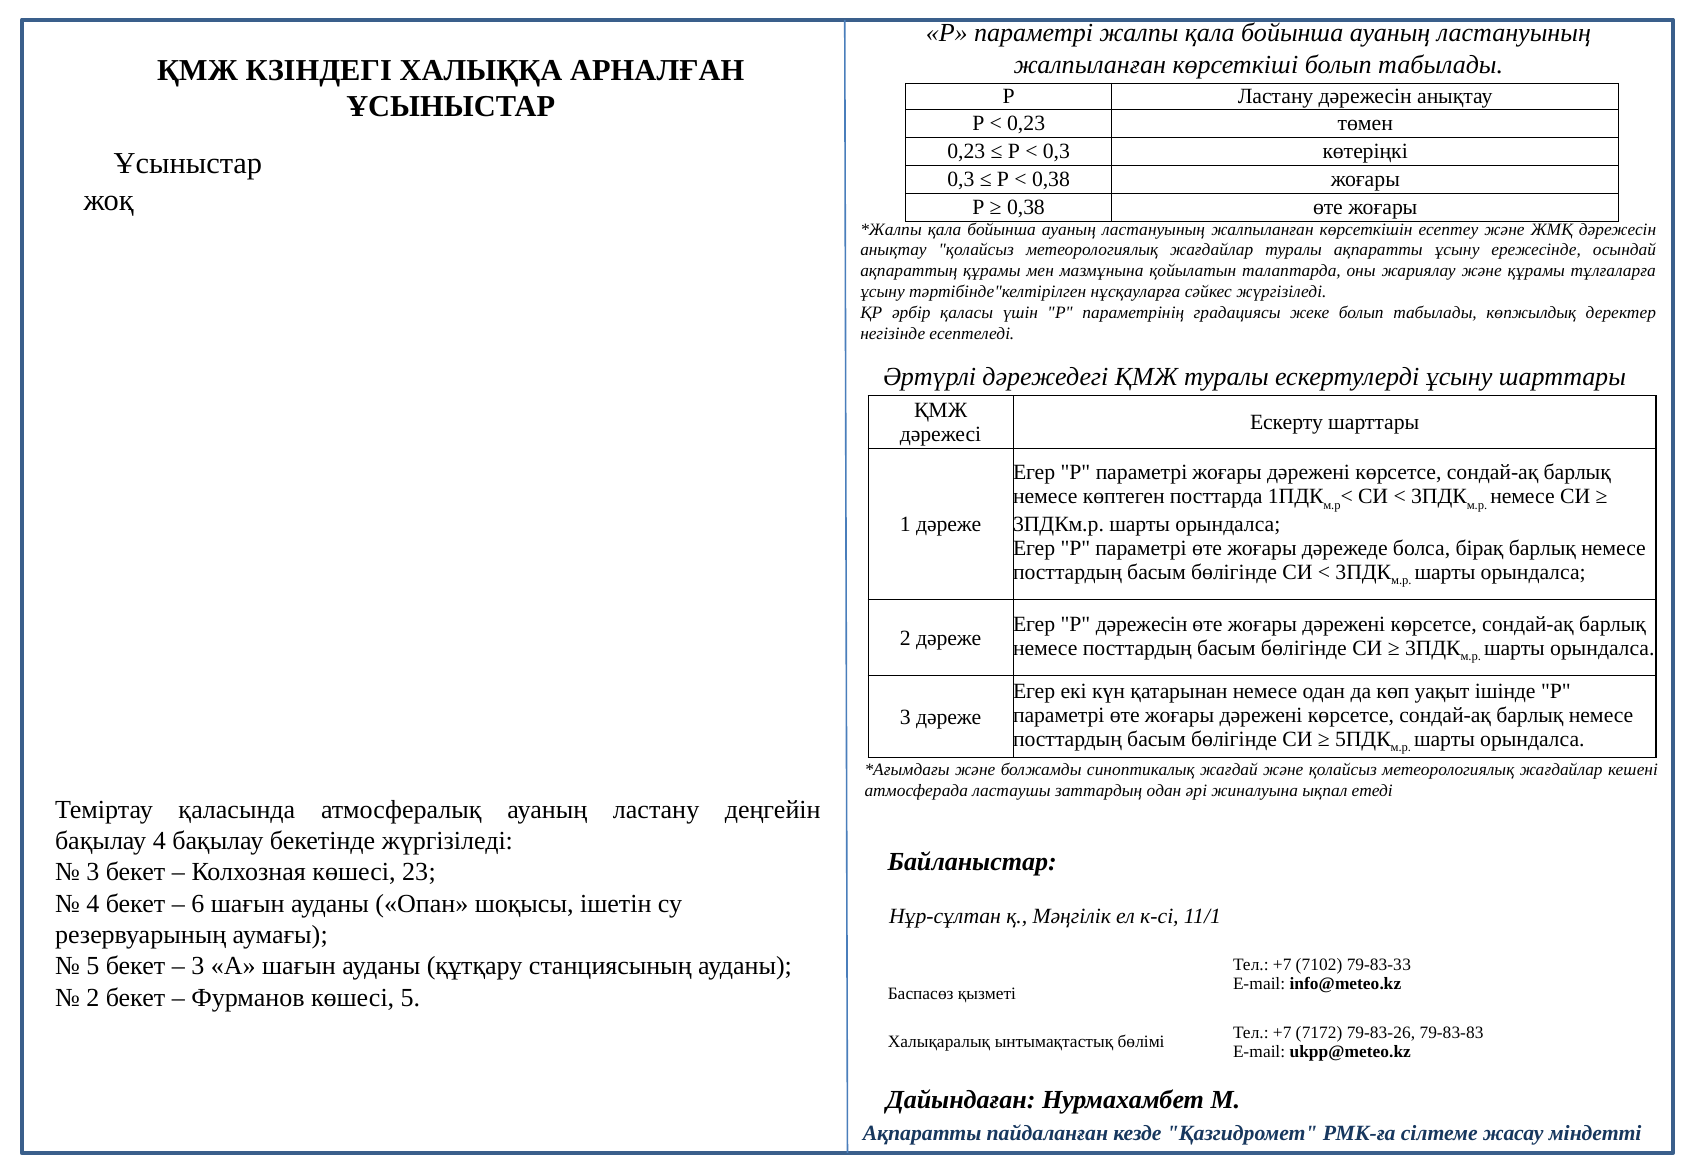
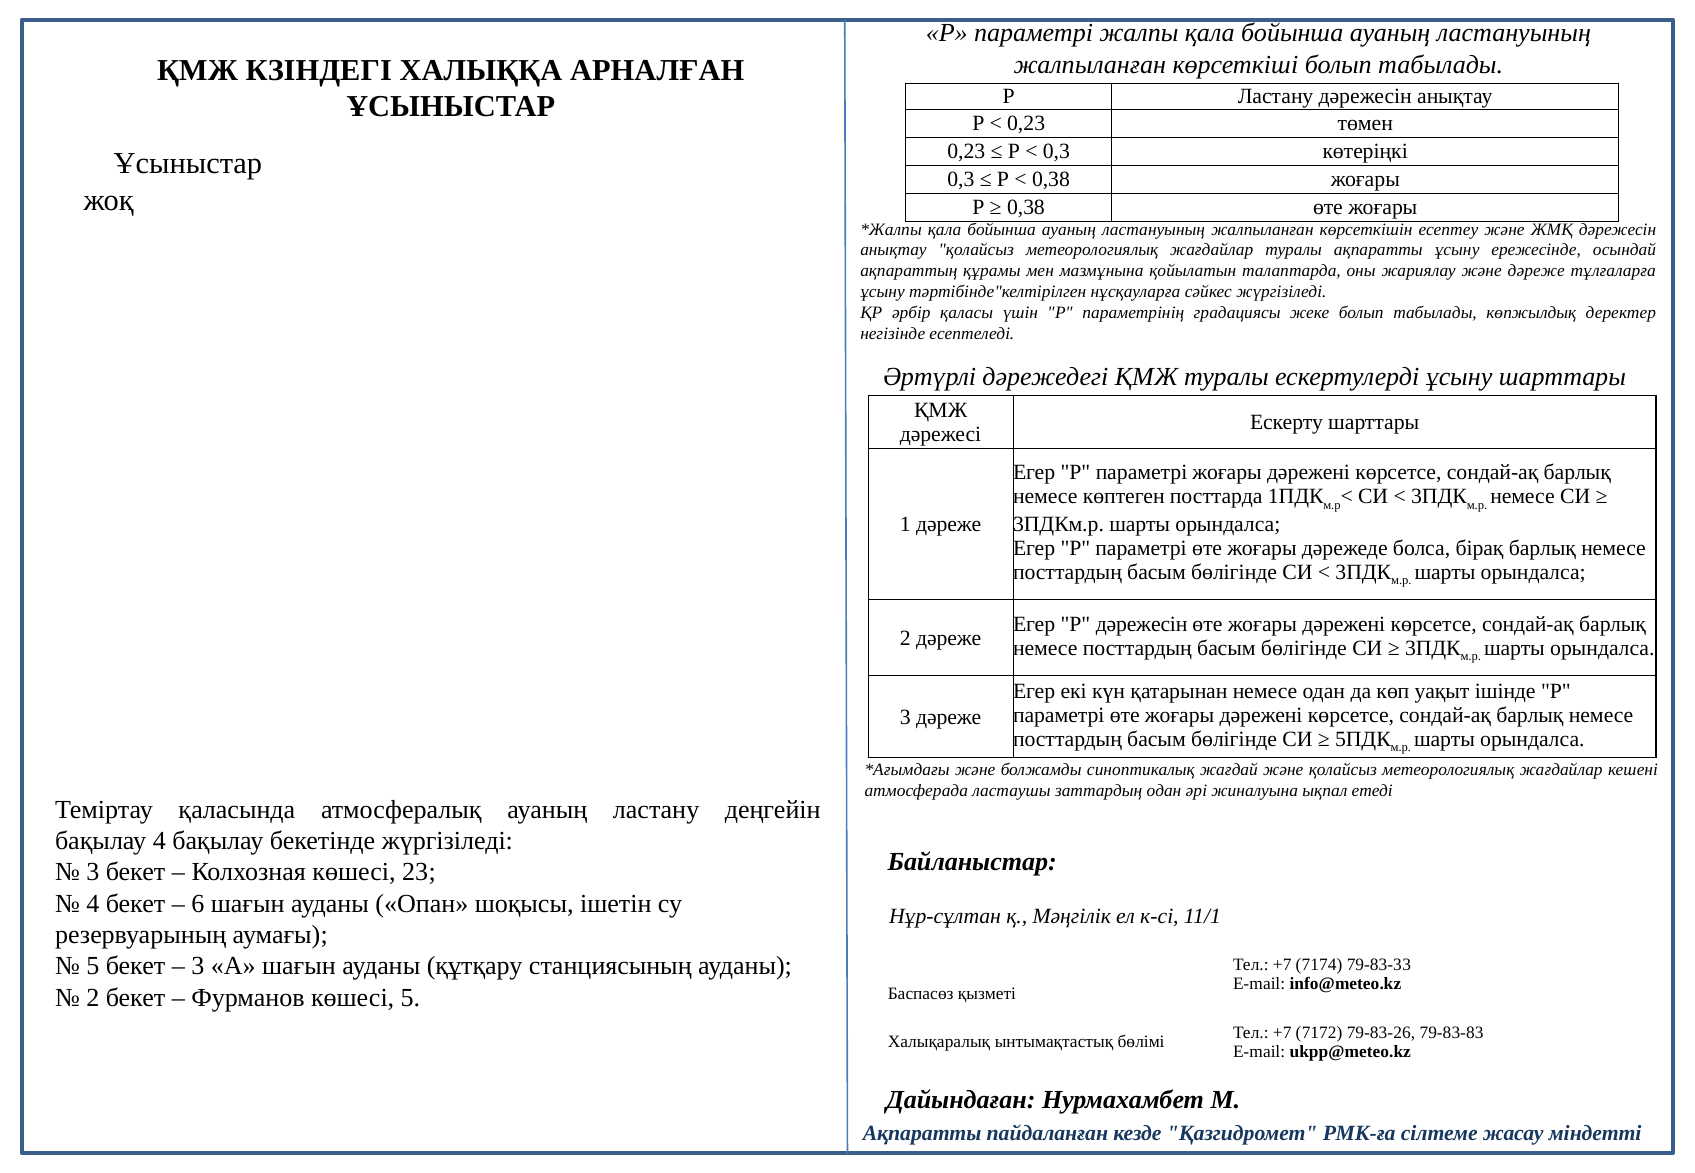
және құрамы: құрамы -> дәреже (1536, 271)
7102: 7102 -> 7174 (1319, 965)
